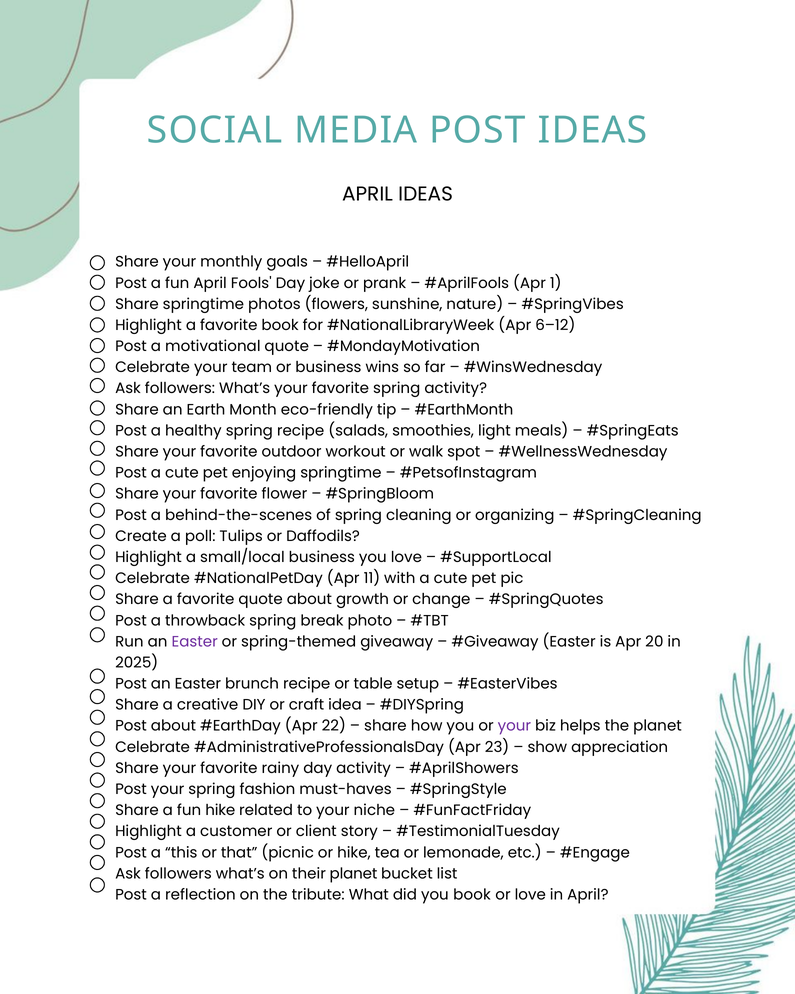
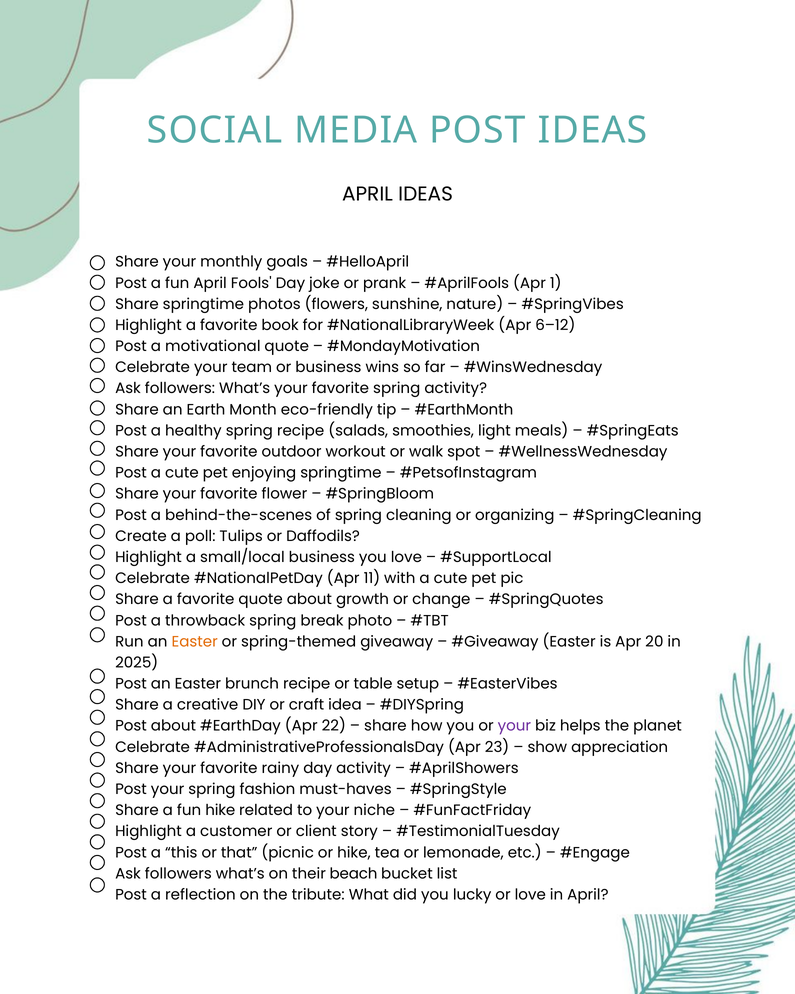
Easter colour: purple -> orange (195, 641)
their planet: planet -> beach (354, 873)
you book: book -> lucky (472, 895)
